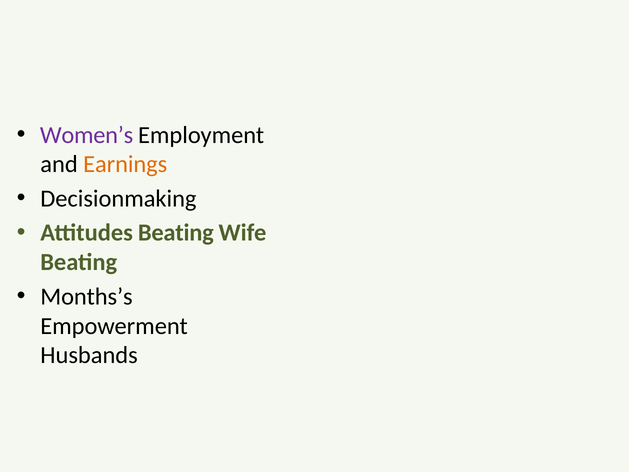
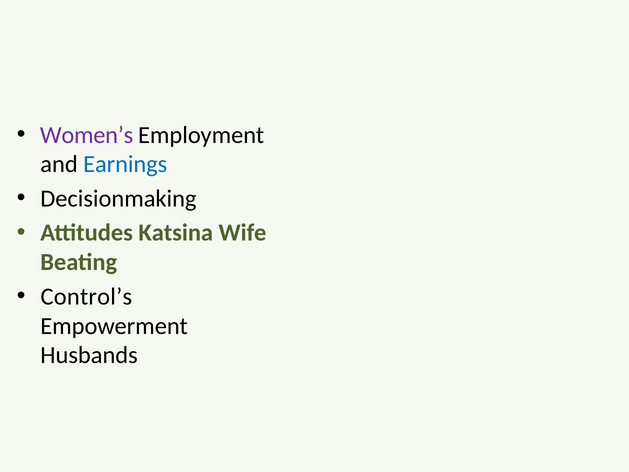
Earnings colour: orange -> blue (125, 164)
Attitudes Beating: Beating -> Katsina (176, 233)
Months’s: Months’s -> Control’s (86, 296)
